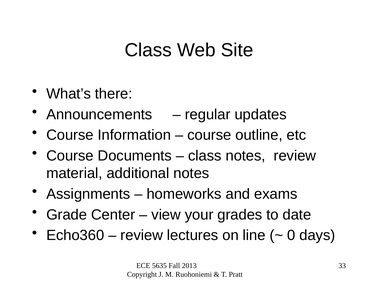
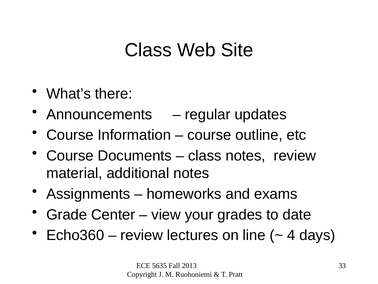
0: 0 -> 4 (291, 235)
